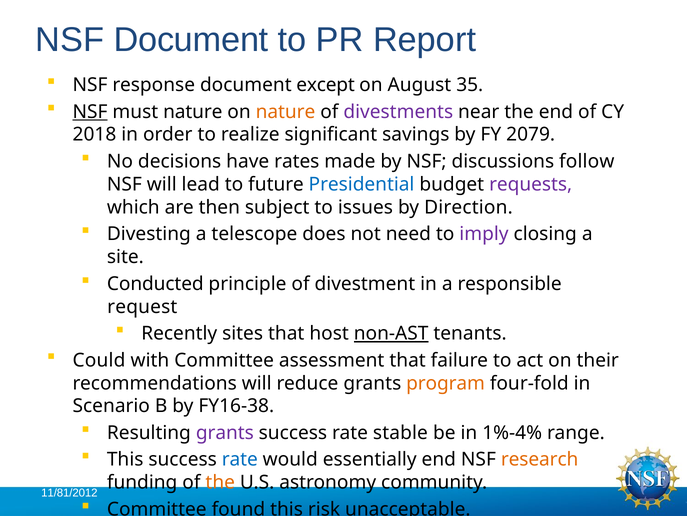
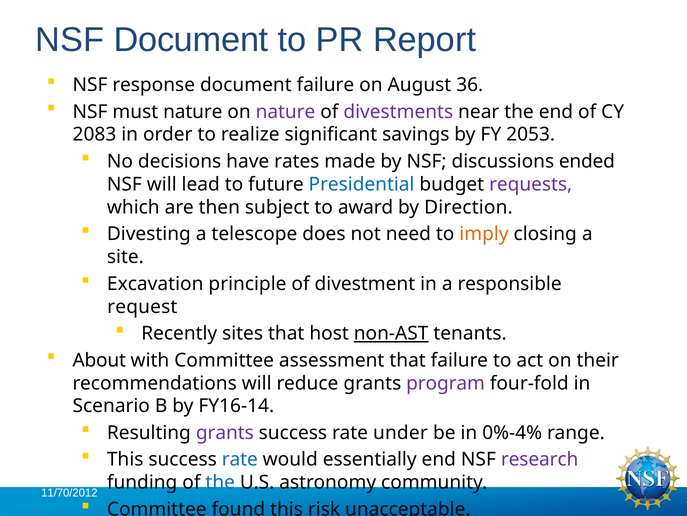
document except: except -> failure (325, 85)
35: 35 -> 36 (470, 85)
NSF underline: present -> none (90, 112)
nature colour: orange -> purple (285, 112)
2018: 2018 -> 2083 (94, 134)
2079: 2079 -> 2053 (531, 134)
follow: follow -> ended (587, 161)
issues: issues -> award (366, 207)
imply colour: purple -> orange (484, 234)
Conducted: Conducted -> Excavation (155, 283)
Could: Could -> About (99, 360)
program colour: orange -> purple (446, 383)
FY16-38: FY16-38 -> FY16-14 (236, 406)
stable: stable -> under (400, 432)
1%-4%: 1%-4% -> 0%-4% (512, 432)
research colour: orange -> purple (540, 459)
the colour: orange -> blue (220, 482)
11/81/2012: 11/81/2012 -> 11/70/2012 (69, 492)
